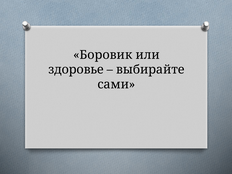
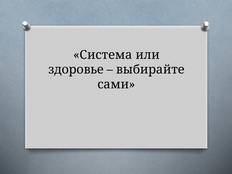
Боровик: Боровик -> Система (103, 55)
